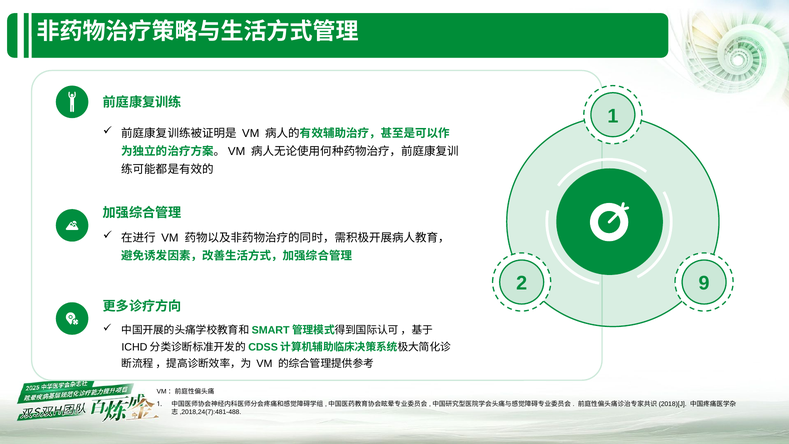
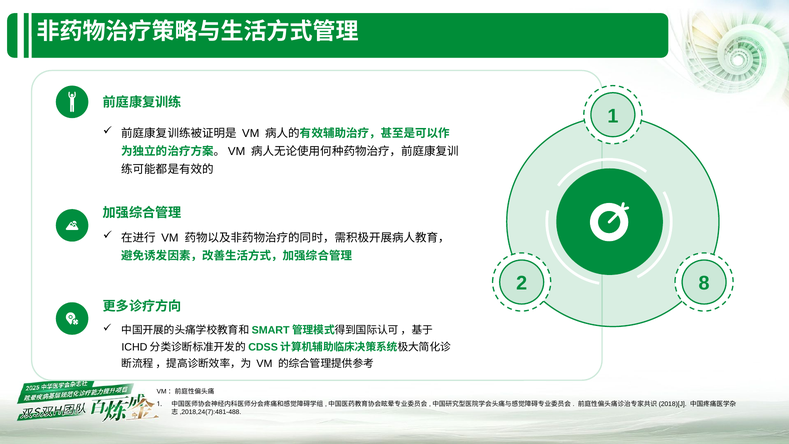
9: 9 -> 8 (704, 283)
